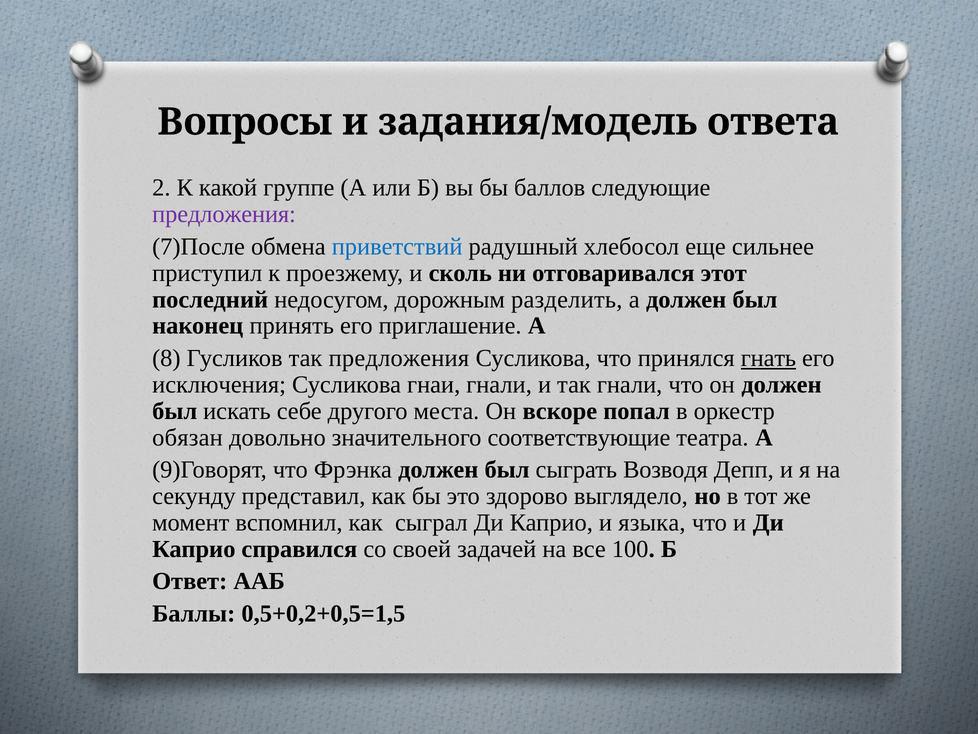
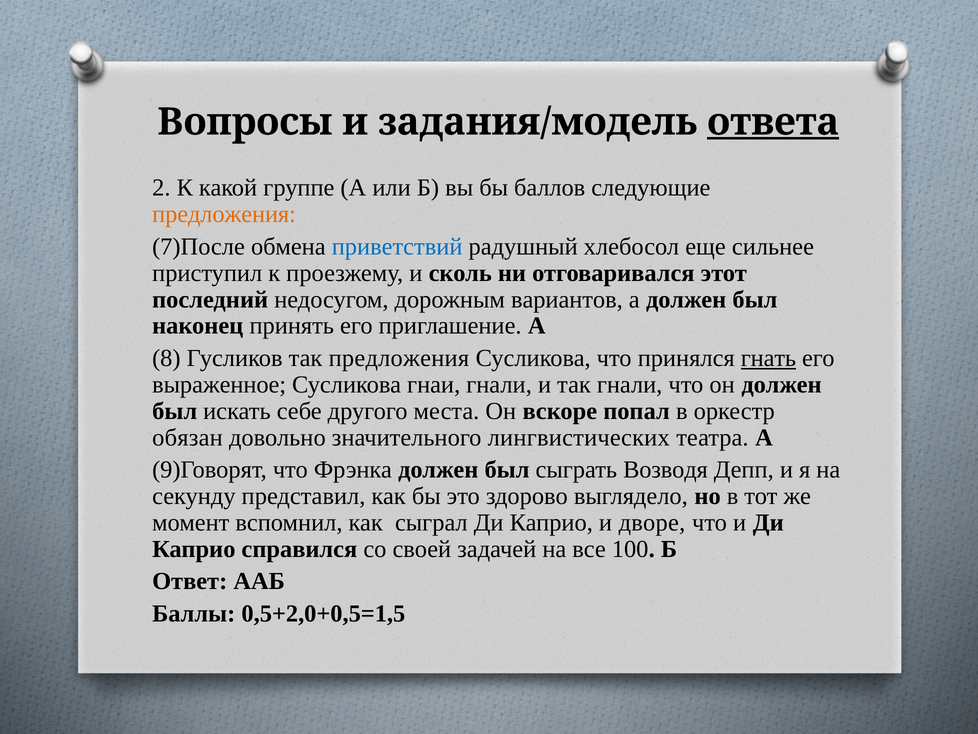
ответа underline: none -> present (773, 122)
предложения colour: purple -> orange (224, 214)
разделить: разделить -> вариантов (567, 299)
исключения: исключения -> выраженное (219, 384)
соответствующие: соответствующие -> лингвистических (579, 437)
языка: языка -> дворе (652, 522)
0,5+0,2+0,5=1,5: 0,5+0,2+0,5=1,5 -> 0,5+2,0+0,5=1,5 (323, 613)
